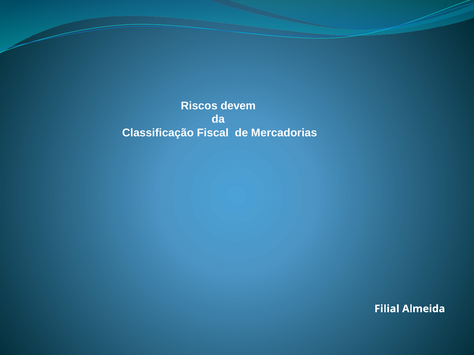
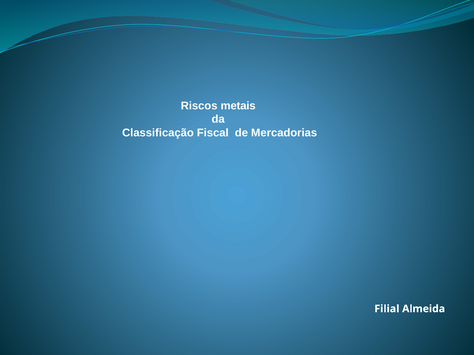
devem: devem -> metais (238, 106)
